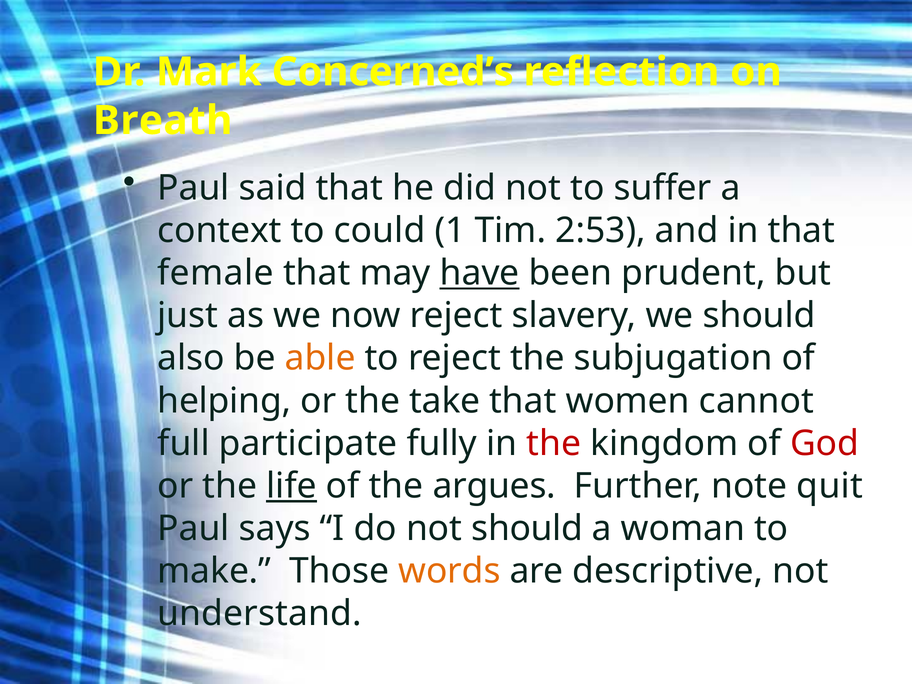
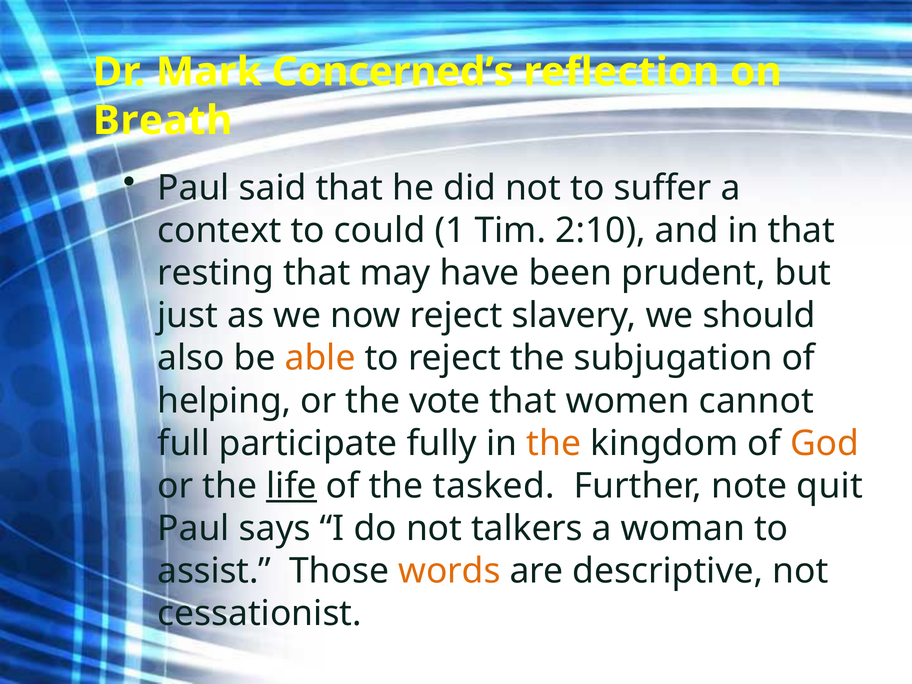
2:53: 2:53 -> 2:10 (600, 231)
female: female -> resting (216, 273)
have underline: present -> none (480, 273)
take: take -> vote (445, 401)
the colour: red -> orange (554, 443)
God colour: red -> orange (825, 443)
argues: argues -> tasked (494, 486)
not should: should -> talkers (527, 529)
make: make -> assist (214, 571)
understand: understand -> cessationist (260, 614)
